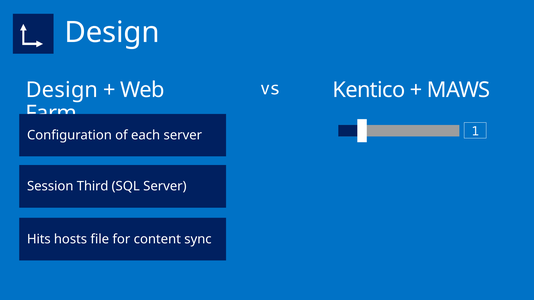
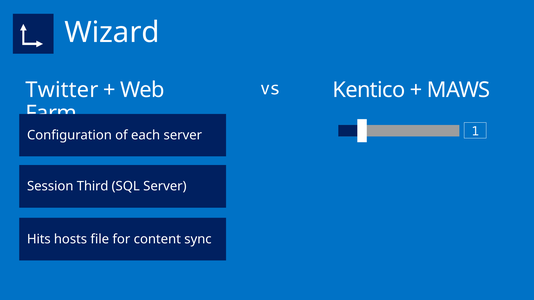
Design: Design -> Wizard (112, 33)
Design: Design -> Twitter (62, 90)
